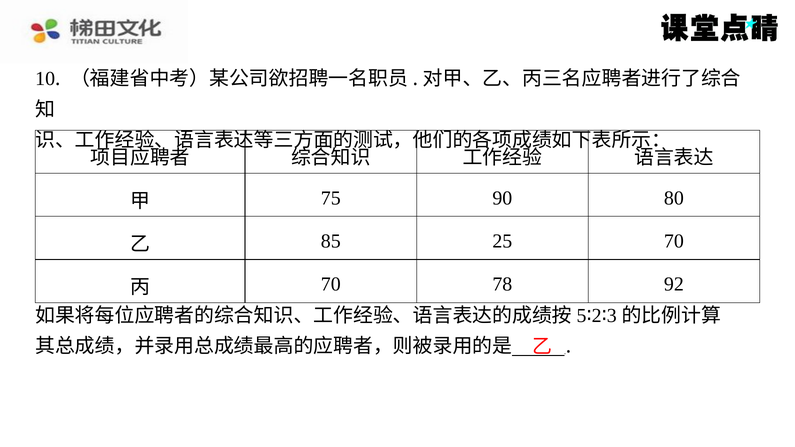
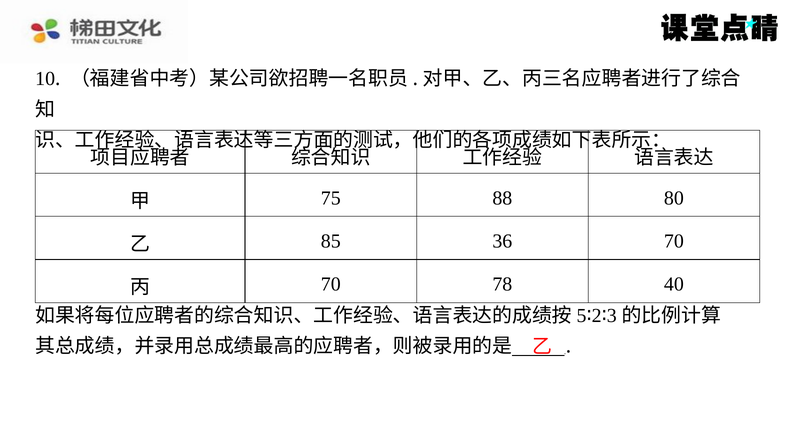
90: 90 -> 88 (502, 198)
25: 25 -> 36 (502, 241)
92: 92 -> 40 (674, 285)
